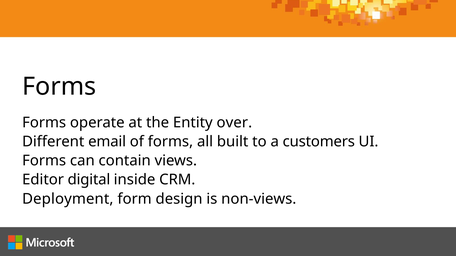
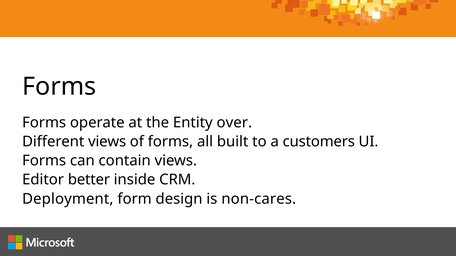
Different email: email -> views (107, 142)
digital: digital -> better (89, 180)
non-views: non-views -> non-cares (259, 199)
